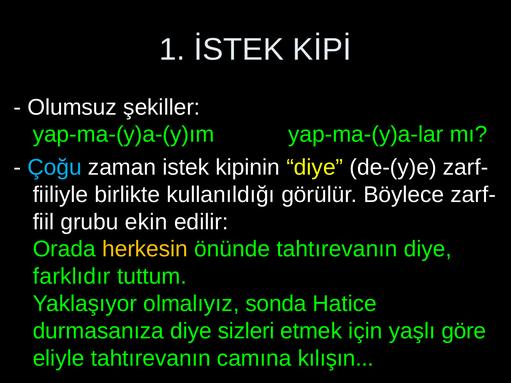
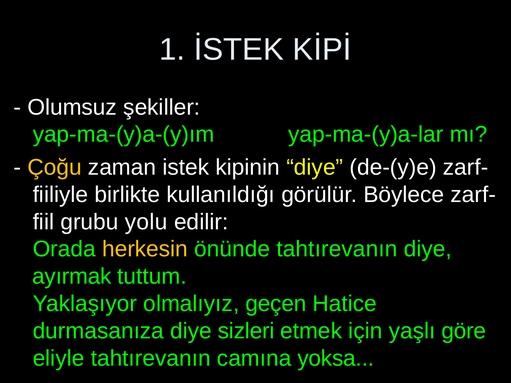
Çoğu colour: light blue -> yellow (55, 167)
ekin: ekin -> yolu (146, 222)
farklıdır: farklıdır -> ayırmak (72, 277)
sonda: sonda -> geçen (276, 304)
kılışın: kılışın -> yoksa (336, 358)
